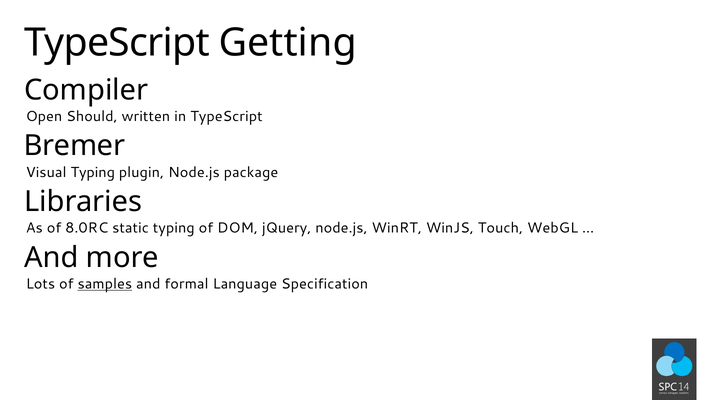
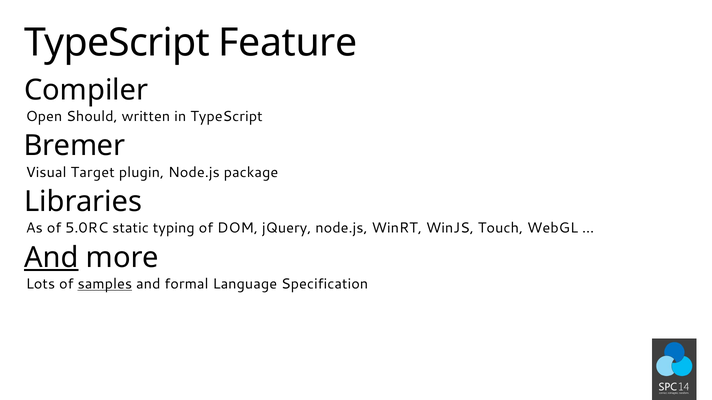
Getting: Getting -> Feature (288, 43)
Visual Typing: Typing -> Target (93, 173)
8.0RC: 8.0RC -> 5.0RC (87, 228)
And underline: none -> present (51, 258)
